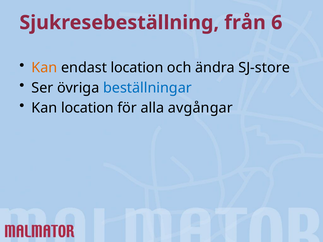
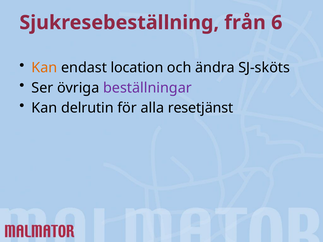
SJ-store: SJ-store -> SJ-sköts (264, 68)
beställningar colour: blue -> purple (147, 88)
Kan location: location -> delrutin (87, 108)
avgångar: avgångar -> resetjänst (201, 108)
